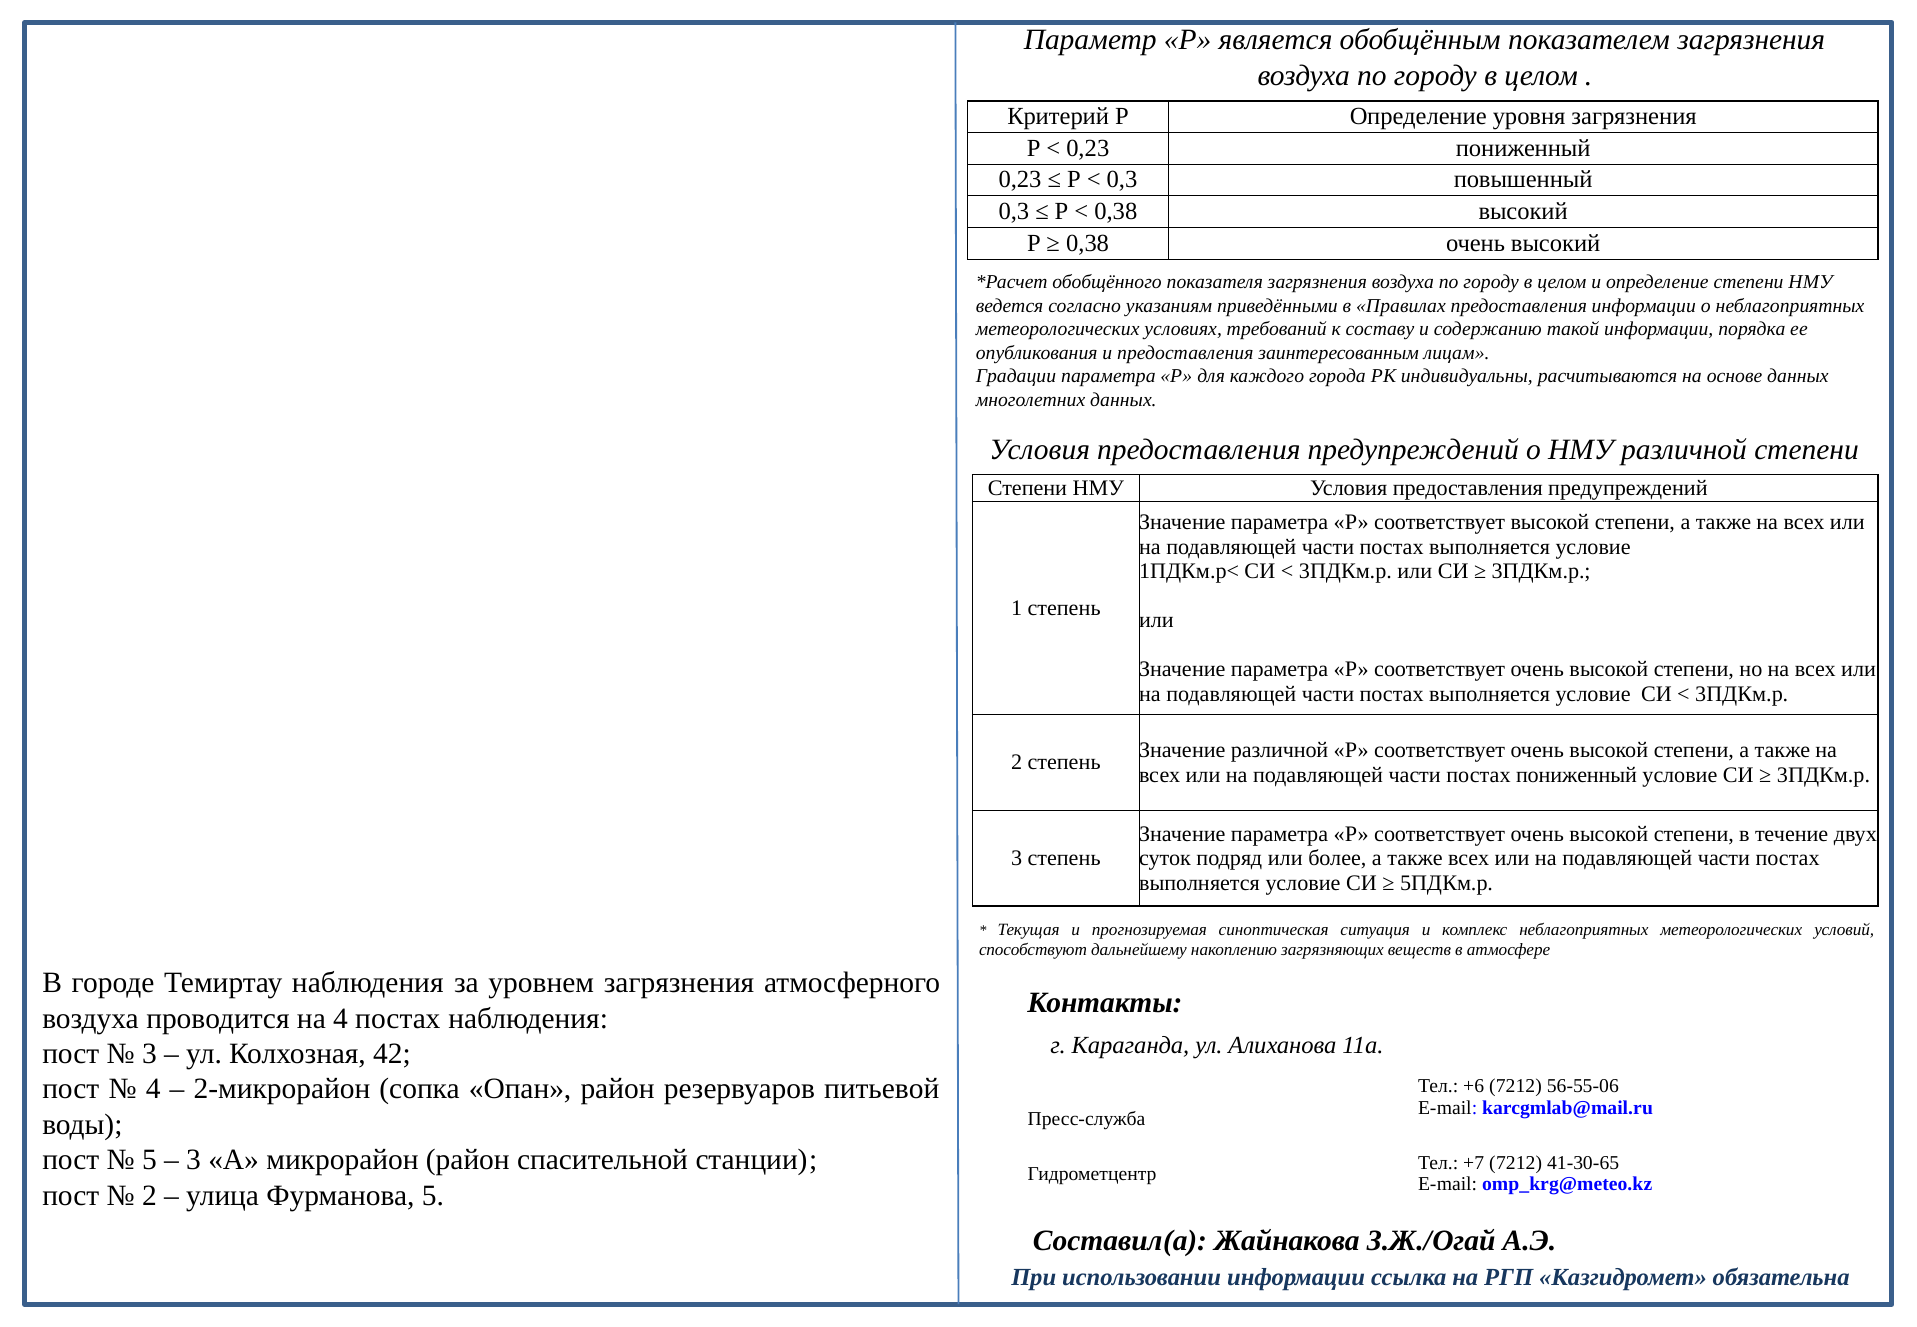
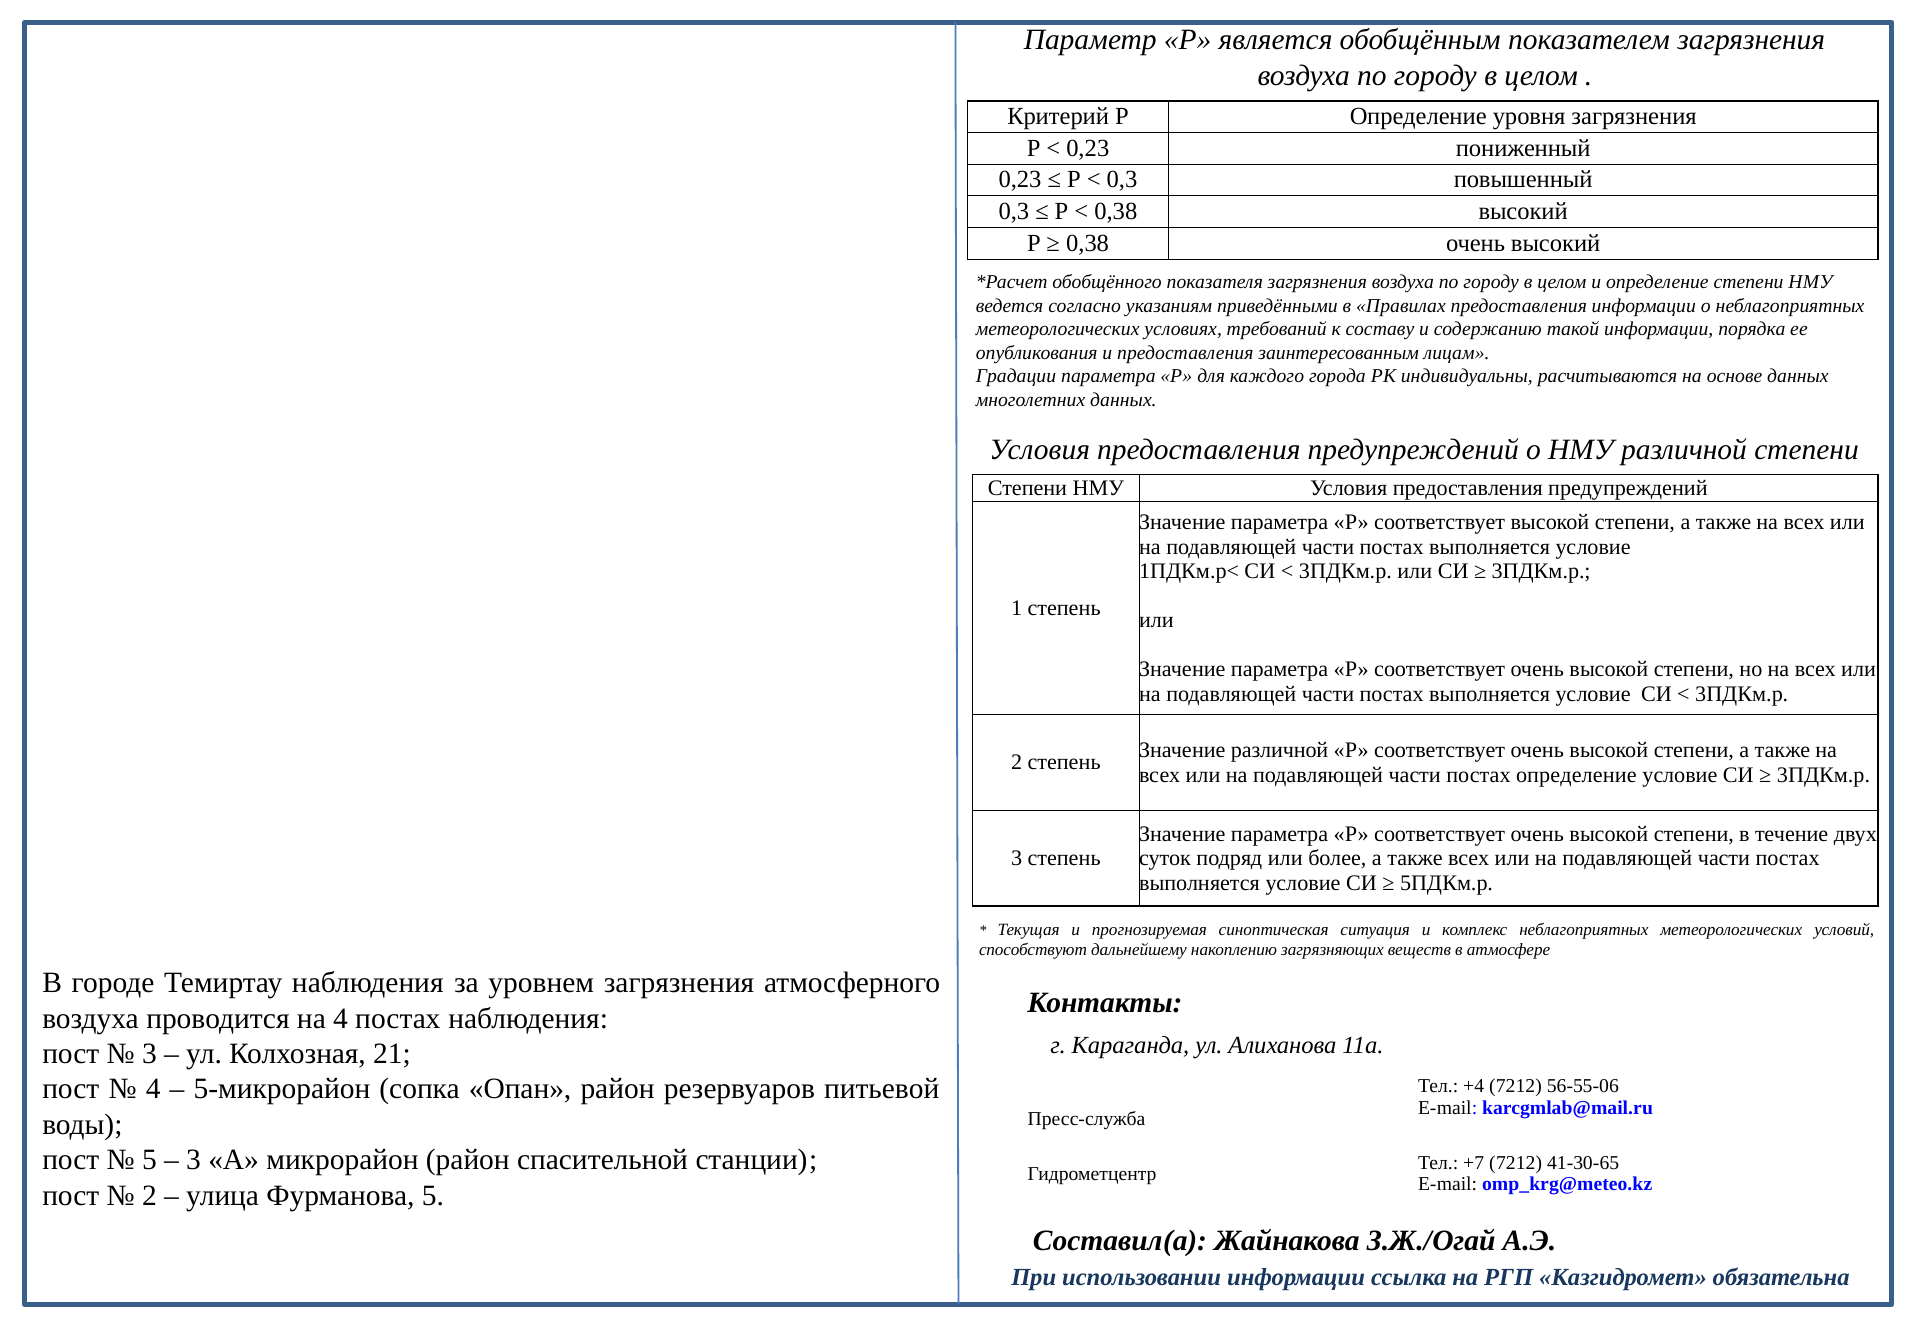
постах пониженный: пониженный -> определение (1576, 775)
42: 42 -> 21 (392, 1054)
2-микрорайон: 2-микрорайон -> 5-микрорайон (282, 1089)
+6: +6 -> +4 (1474, 1086)
